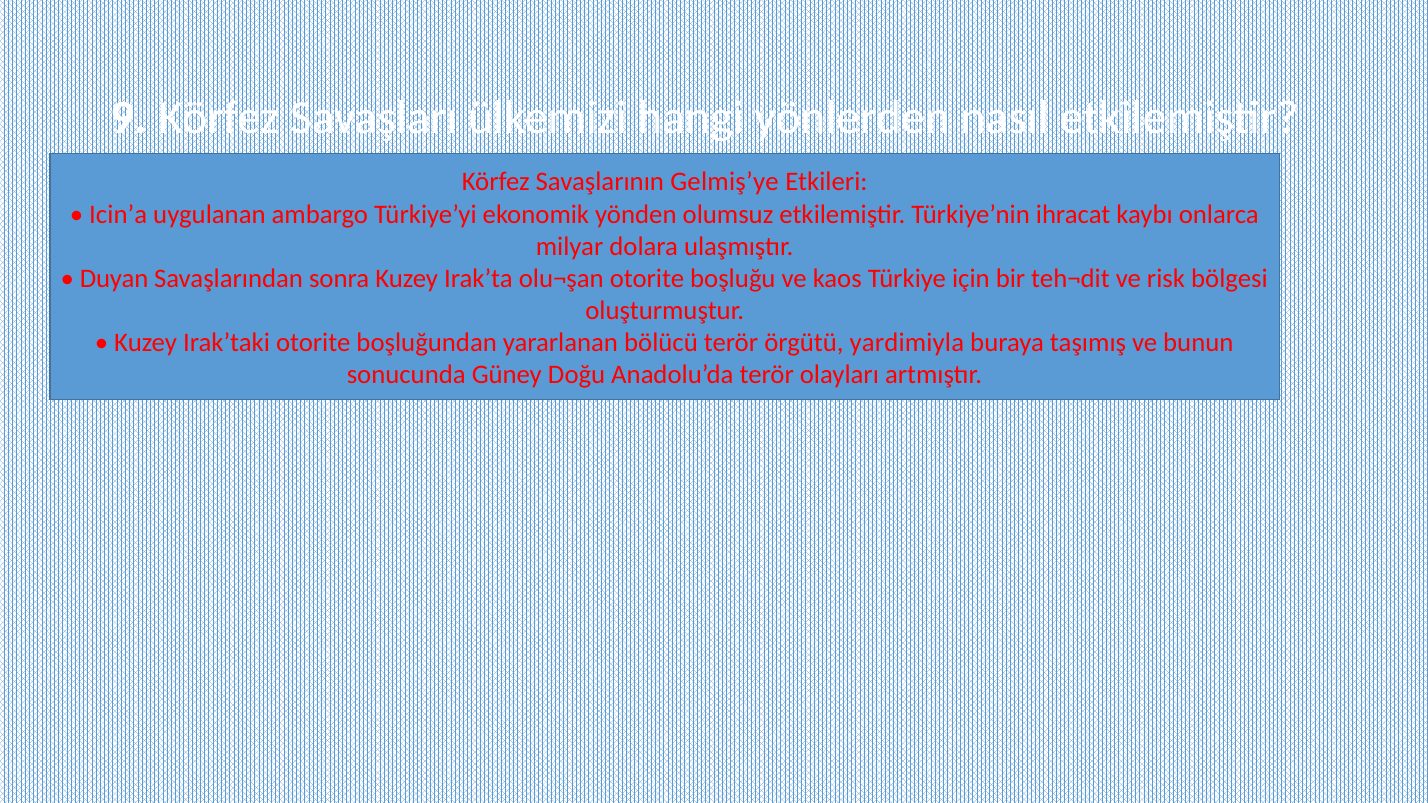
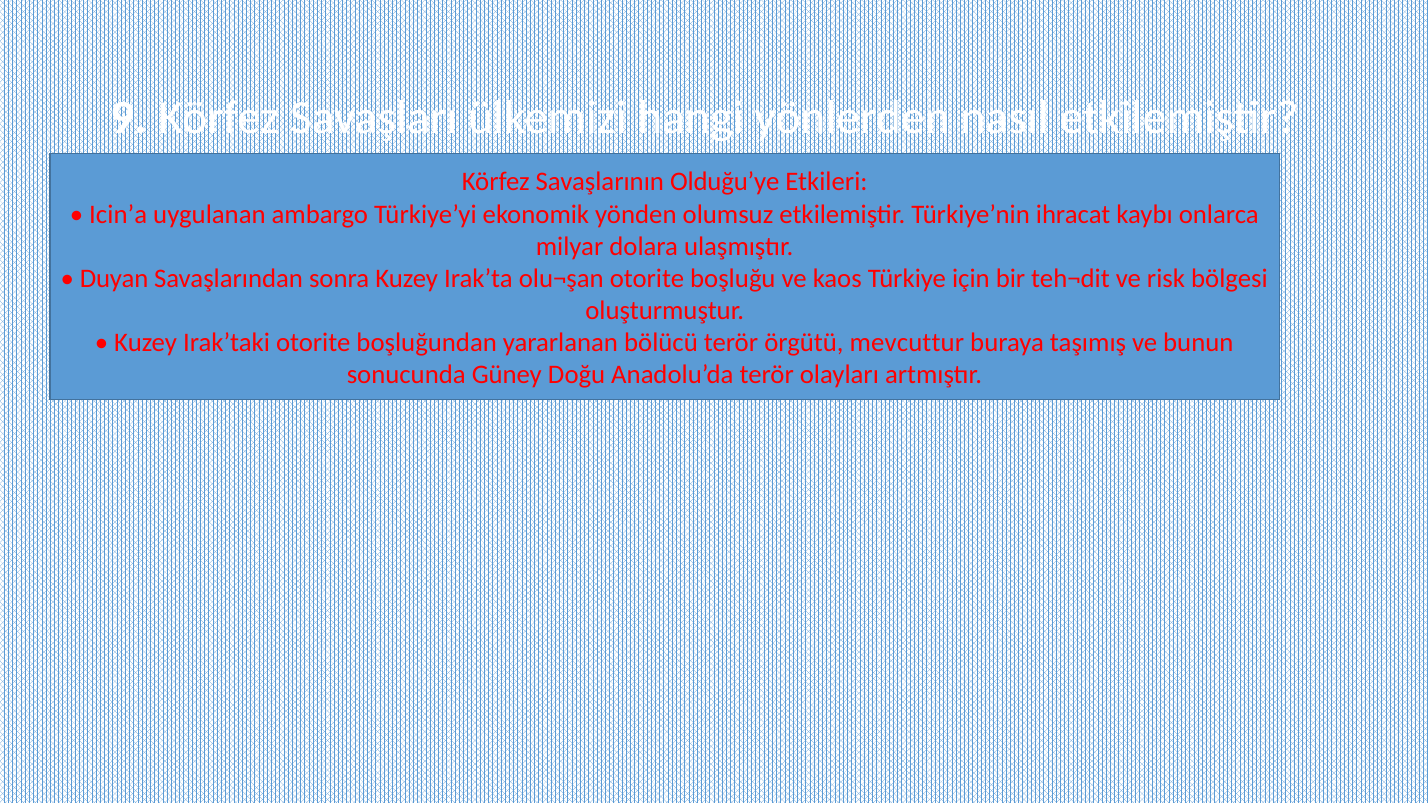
Gelmiş’ye: Gelmiş’ye -> Olduğu’ye (725, 182)
yardimiyla: yardimiyla -> mevcuttur (907, 343)
